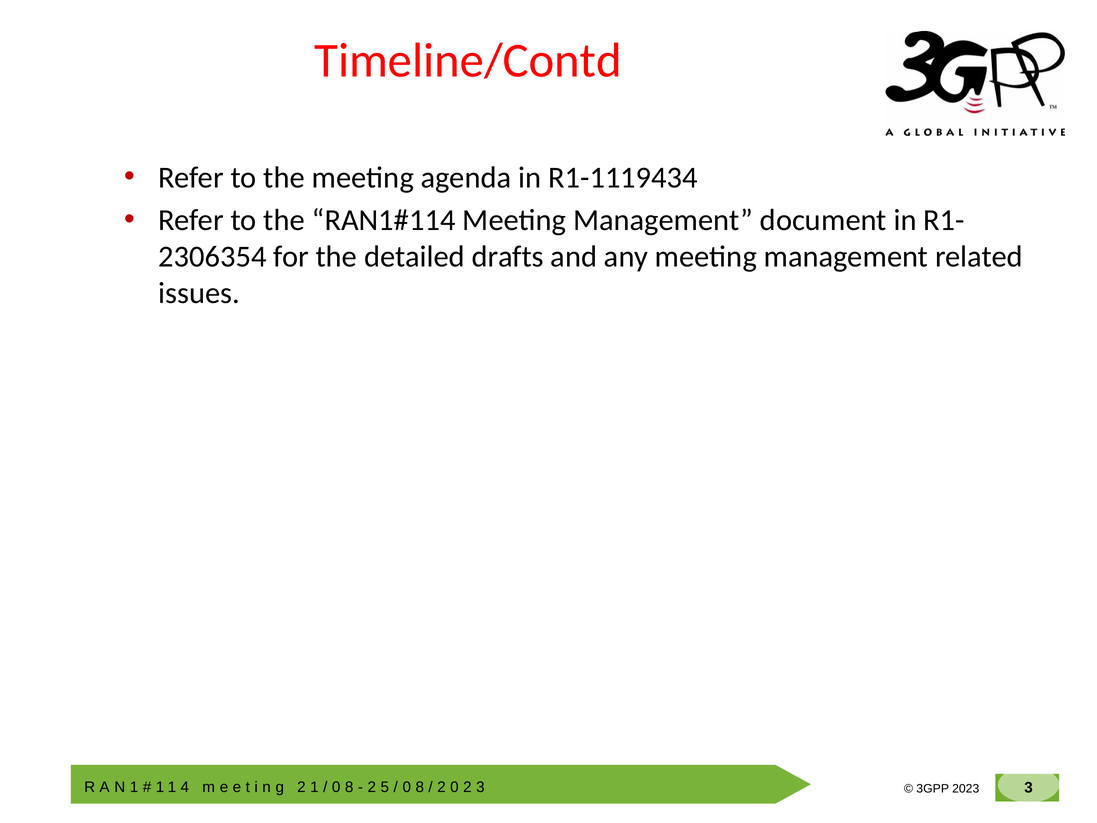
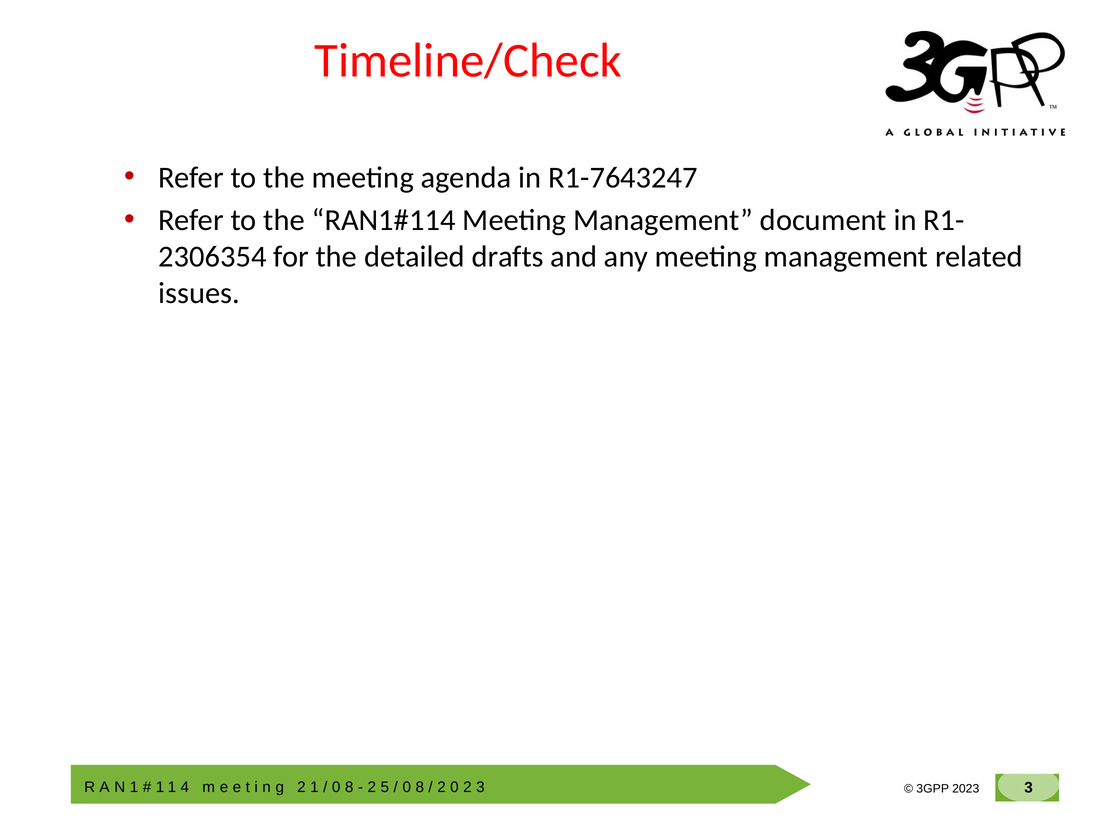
Timeline/Contd: Timeline/Contd -> Timeline/Check (468, 61)
R1-1119434: R1-1119434 -> R1-7643247 (623, 178)
